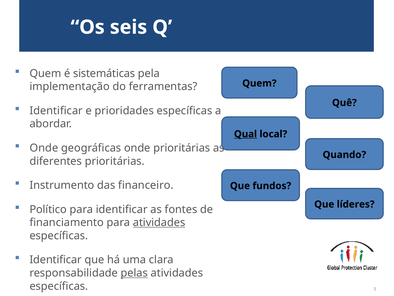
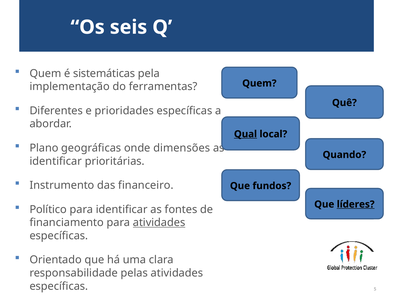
Identificar: Identificar -> Diferentes (56, 111)
Onde: Onde -> Plano (44, 148)
onde prioritárias: prioritárias -> dimensões (182, 148)
diferentes: diferentes -> identificar (56, 161)
líderes underline: none -> present (356, 204)
Identificar: Identificar -> Orientado (56, 259)
pelas underline: present -> none (134, 273)
